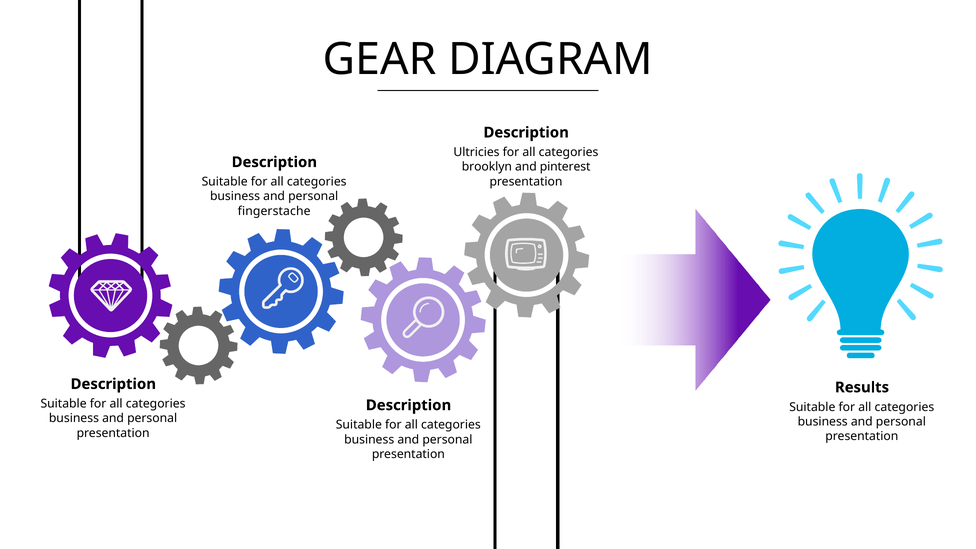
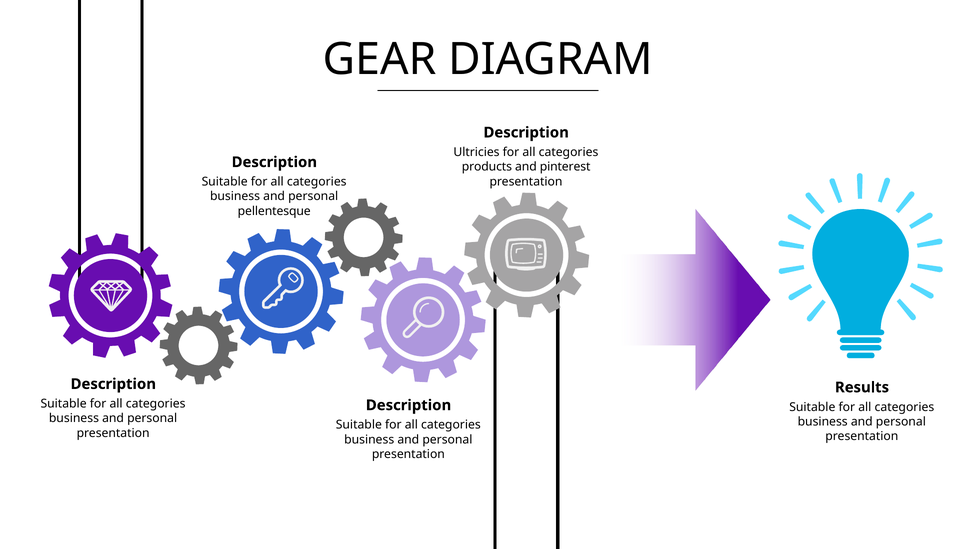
brooklyn: brooklyn -> products (487, 167)
fingerstache: fingerstache -> pellentesque (274, 211)
